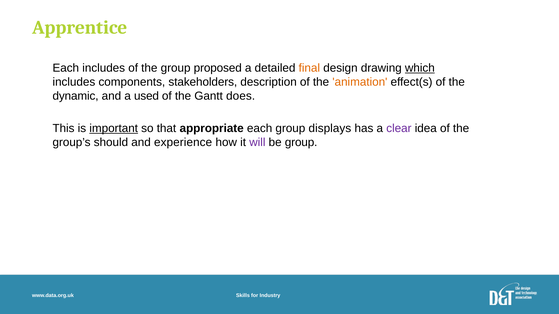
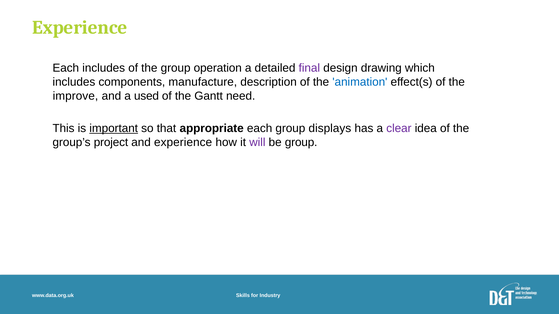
Apprentice: Apprentice -> Experience (80, 28)
proposed: proposed -> operation (218, 68)
final colour: orange -> purple (309, 68)
which underline: present -> none (420, 68)
stakeholders: stakeholders -> manufacture (203, 82)
animation colour: orange -> blue (360, 82)
dynamic: dynamic -> improve (75, 96)
does: does -> need (241, 96)
should: should -> project (111, 143)
